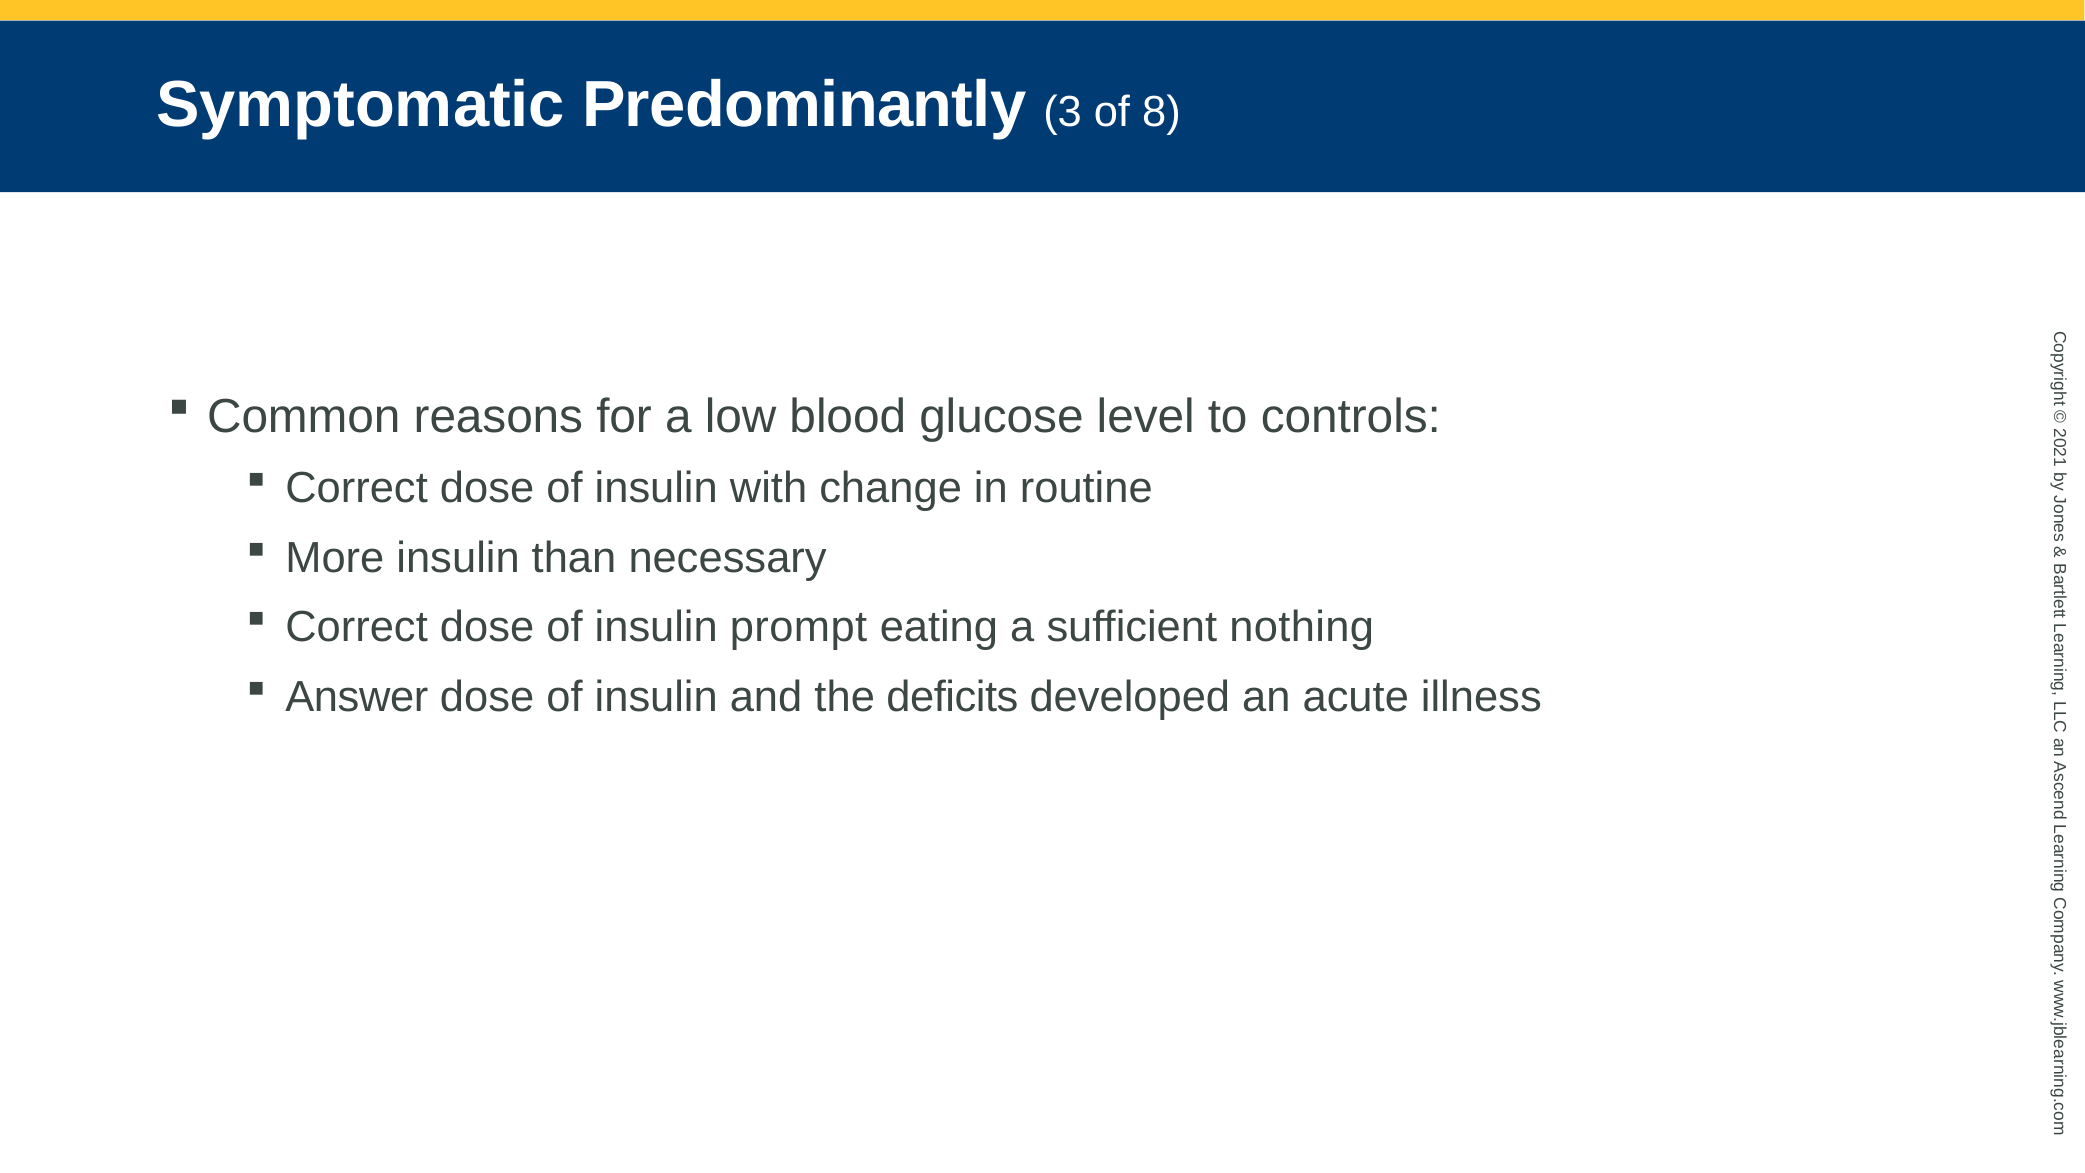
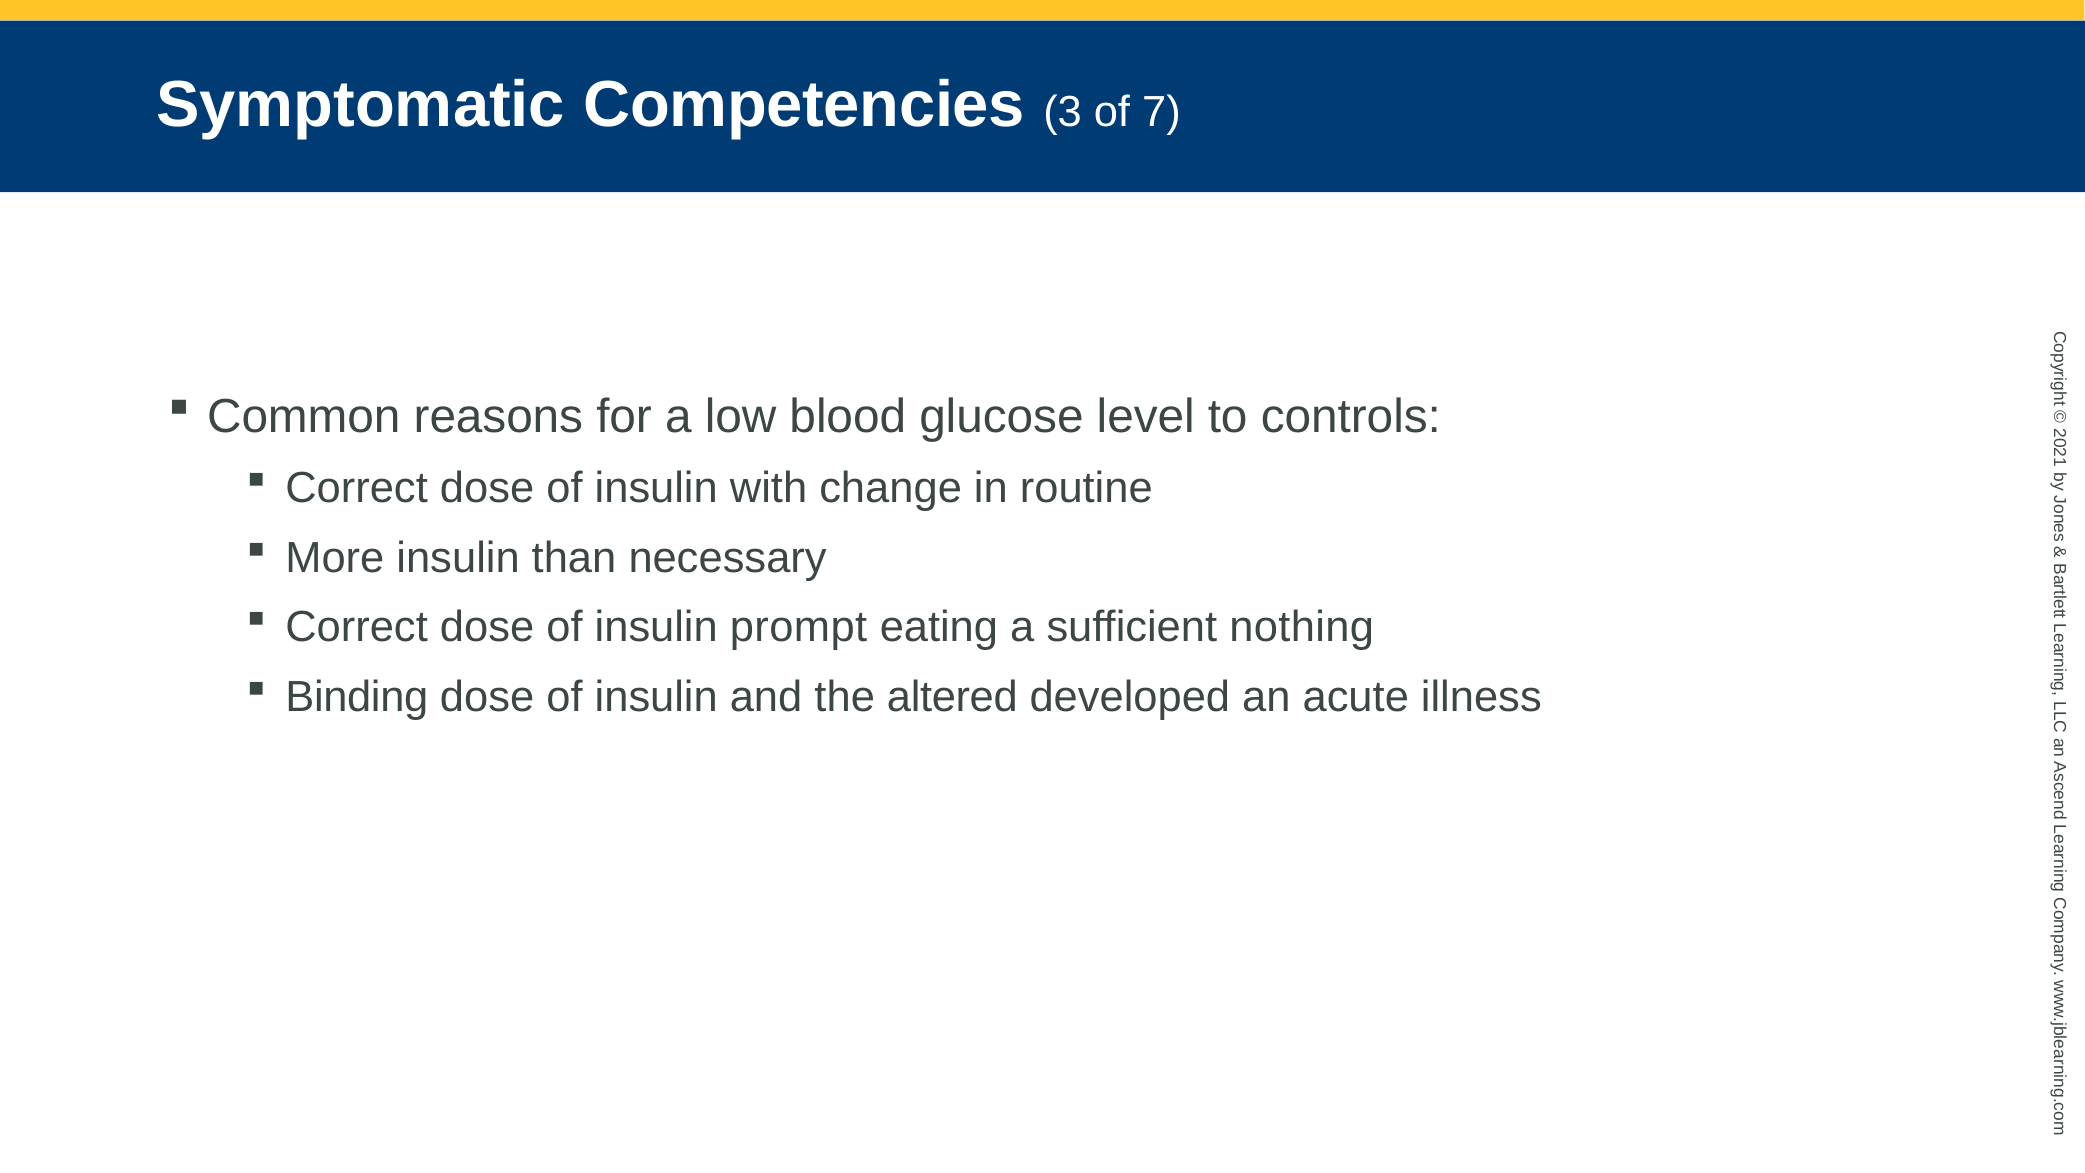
Predominantly: Predominantly -> Competencies (804, 105)
8: 8 -> 7 (1162, 112)
Answer: Answer -> Binding (357, 697)
deficits: deficits -> altered (952, 697)
